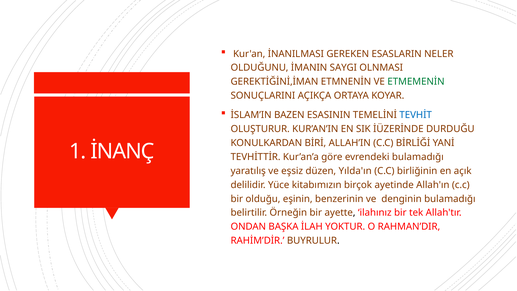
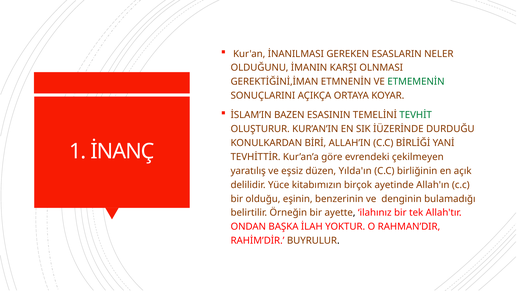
SAYGI: SAYGI -> KARŞI (343, 68)
TEVHİT colour: blue -> green (416, 115)
evrendeki bulamadığı: bulamadığı -> çekilmeyen (418, 157)
